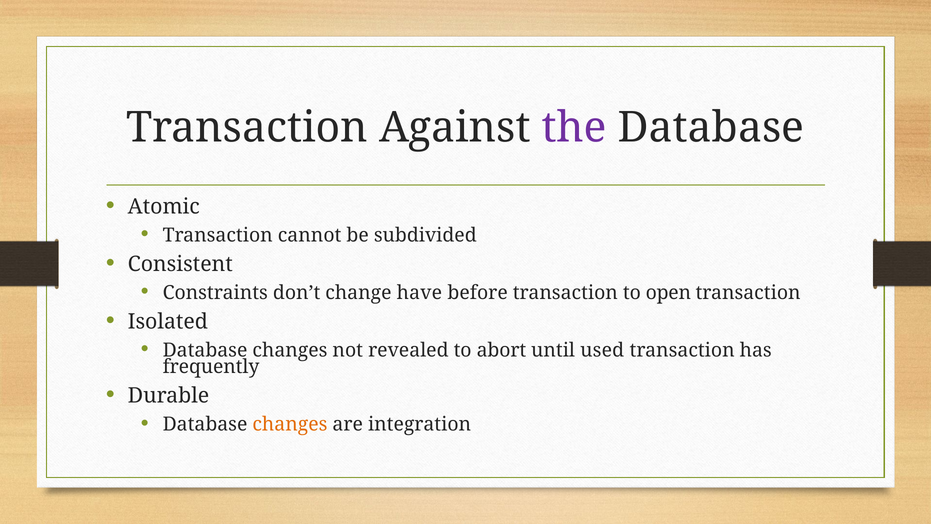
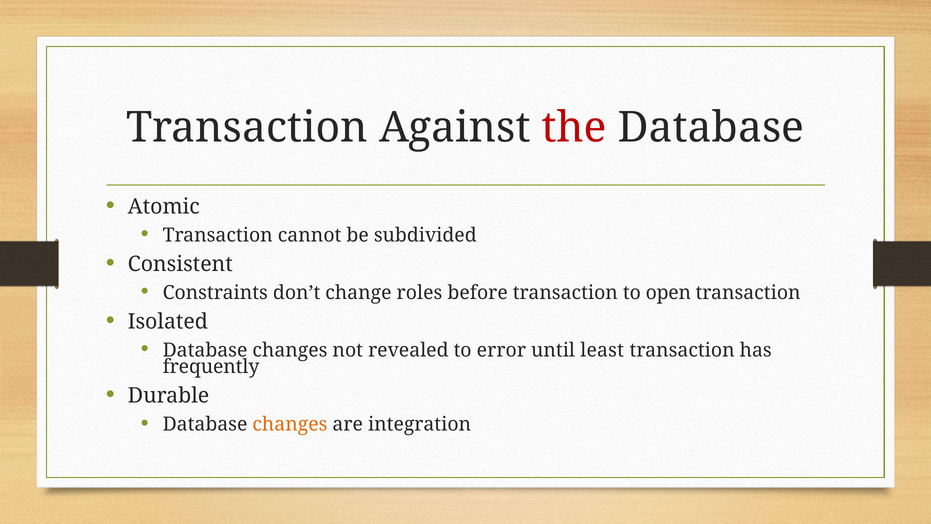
the colour: purple -> red (574, 128)
have: have -> roles (419, 292)
abort: abort -> error (501, 350)
used: used -> least (602, 350)
